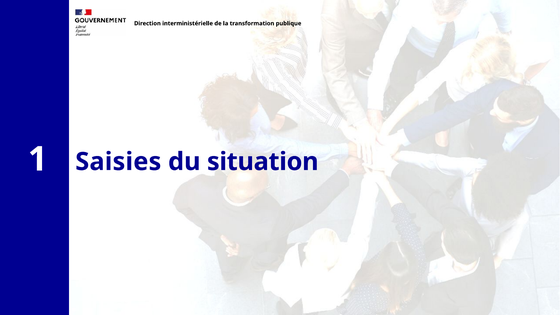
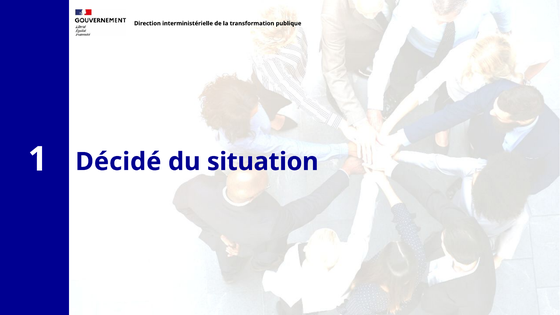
Saisies: Saisies -> Décidé (118, 162)
